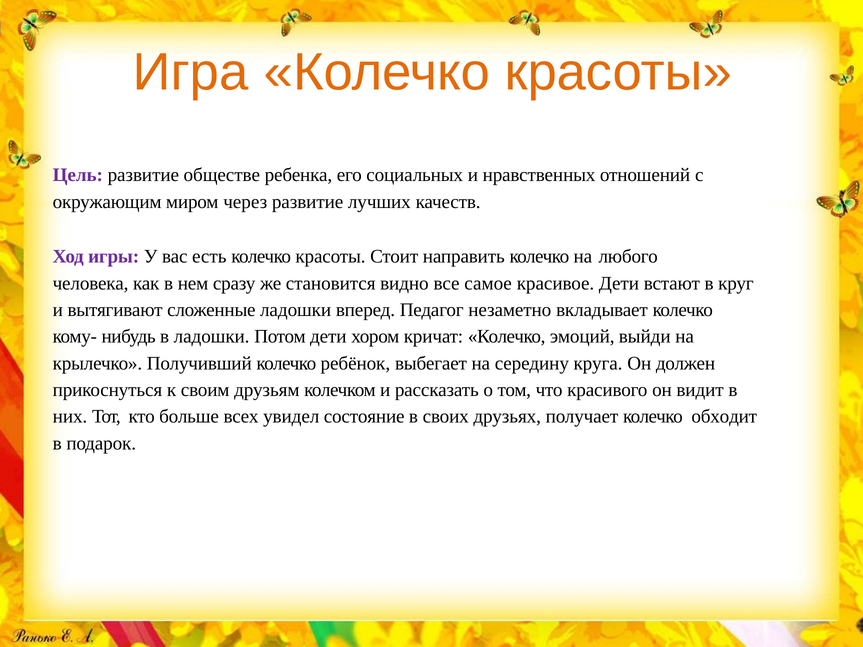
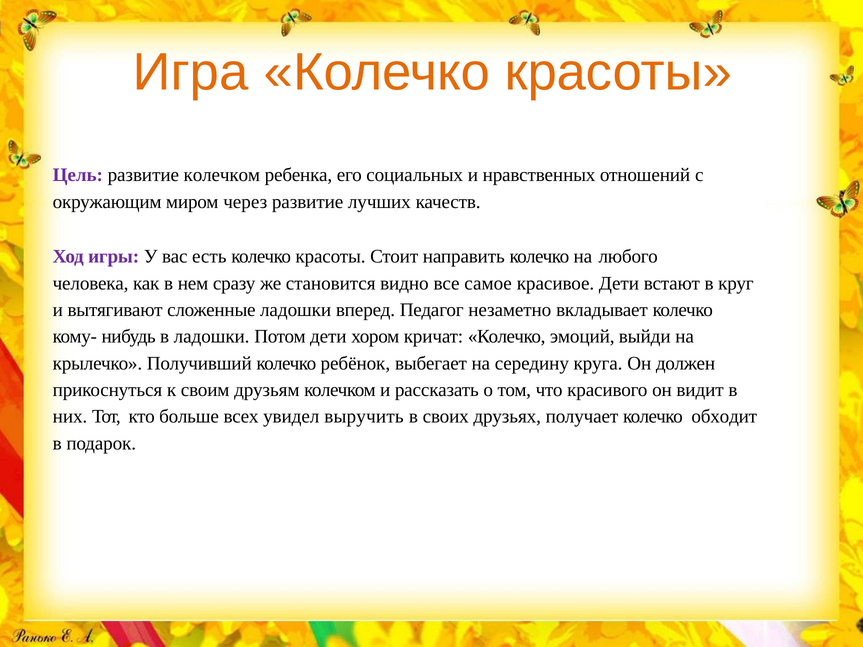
развитие обществе: обществе -> колечком (222, 175)
состояние: состояние -> выручить (364, 417)
